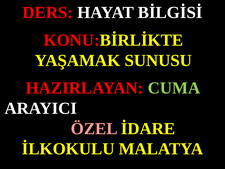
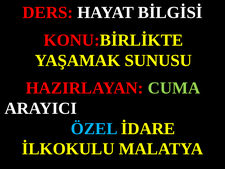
ÖZEL colour: pink -> light blue (94, 128)
